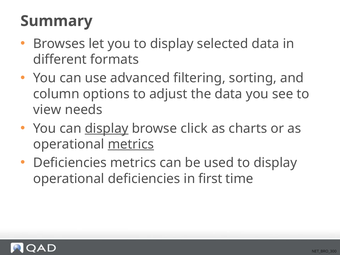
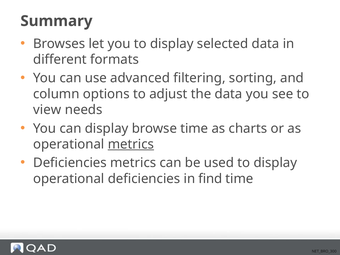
display underline: present -> none (107, 128)
browse click: click -> time (194, 128)
first: first -> find (210, 179)
